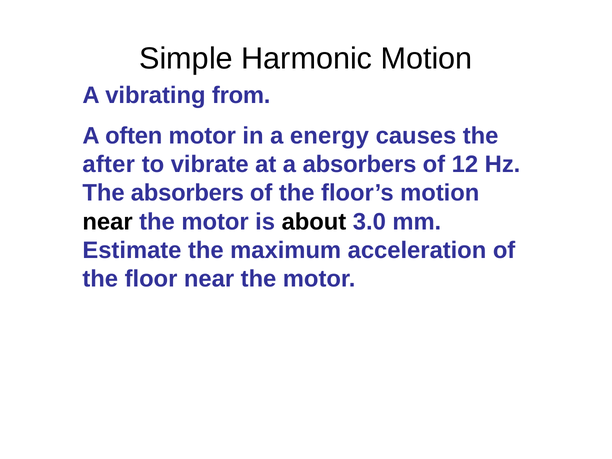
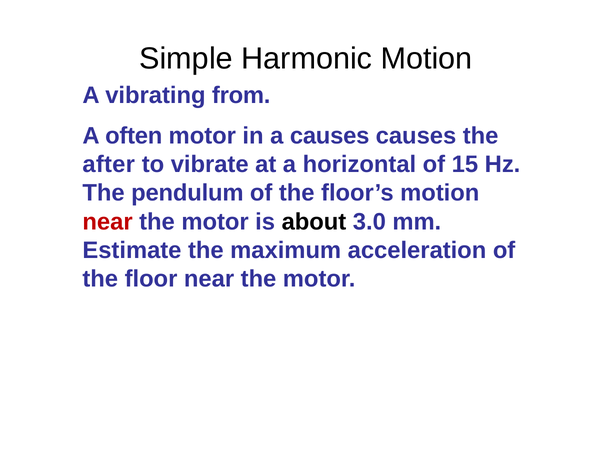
a energy: energy -> causes (330, 136)
a absorbers: absorbers -> horizontal (359, 164)
12: 12 -> 15 (465, 164)
The absorbers: absorbers -> pendulum (187, 193)
near colour: black -> red (108, 222)
